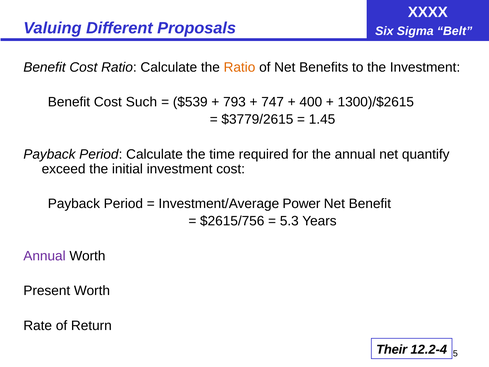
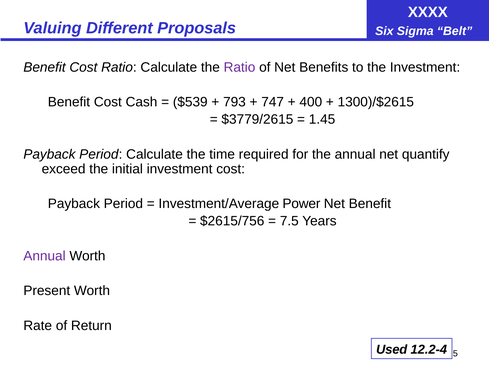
Ratio colour: orange -> purple (239, 67)
Such: Such -> Cash (142, 102)
5.3: 5.3 -> 7.5 (289, 221)
Their: Their -> Used (392, 349)
